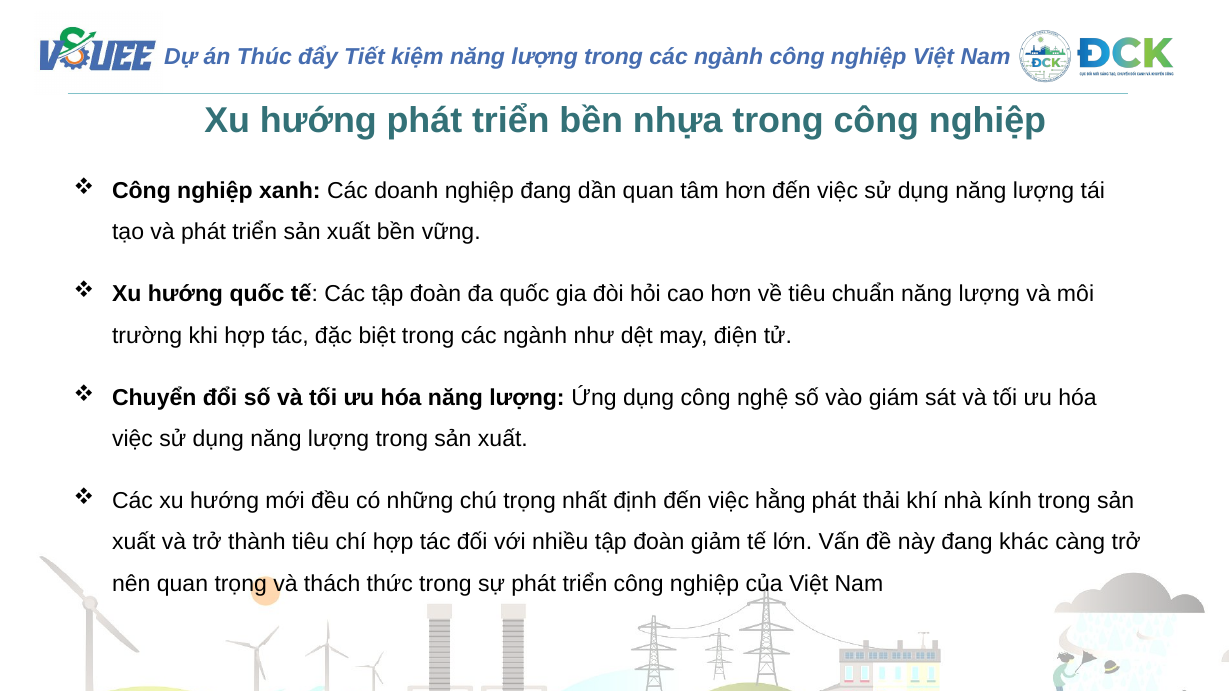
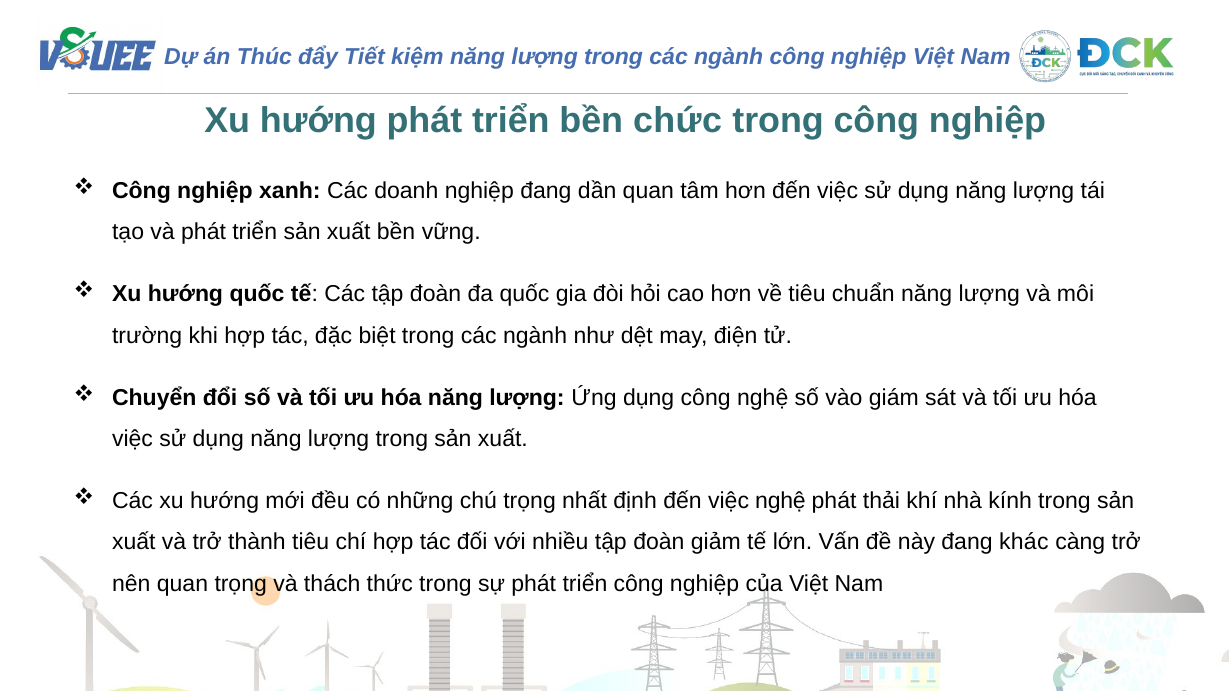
nhựa: nhựa -> chức (678, 120)
việc hằng: hằng -> nghệ (780, 501)
